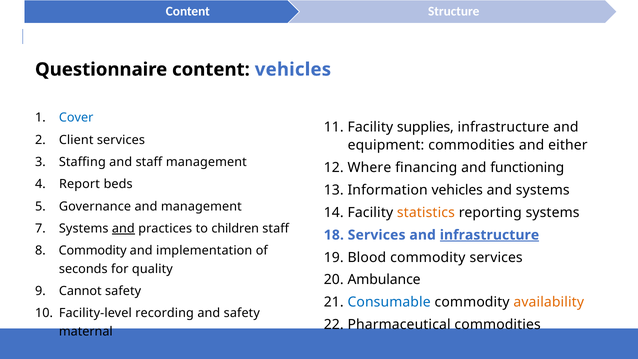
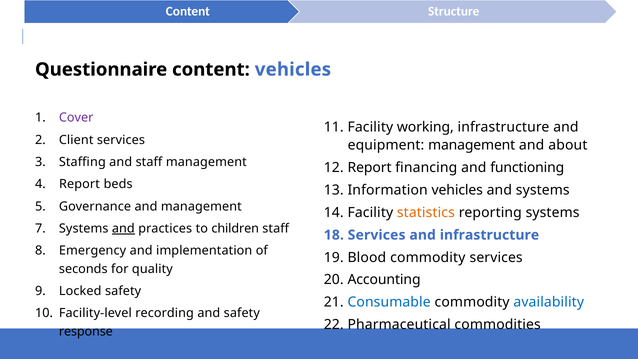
Cover colour: blue -> purple (76, 118)
supplies: supplies -> working (425, 127)
equipment commodities: commodities -> management (472, 145)
either: either -> about (568, 145)
12 Where: Where -> Report (370, 168)
infrastructure underline: present -> none (489, 235)
Commodity: Commodity -> Emergency (93, 251)
Ambulance: Ambulance -> Accounting (384, 280)
Cannot: Cannot -> Locked (80, 291)
availability colour: orange -> blue (549, 302)
maternal: maternal -> response (86, 331)
